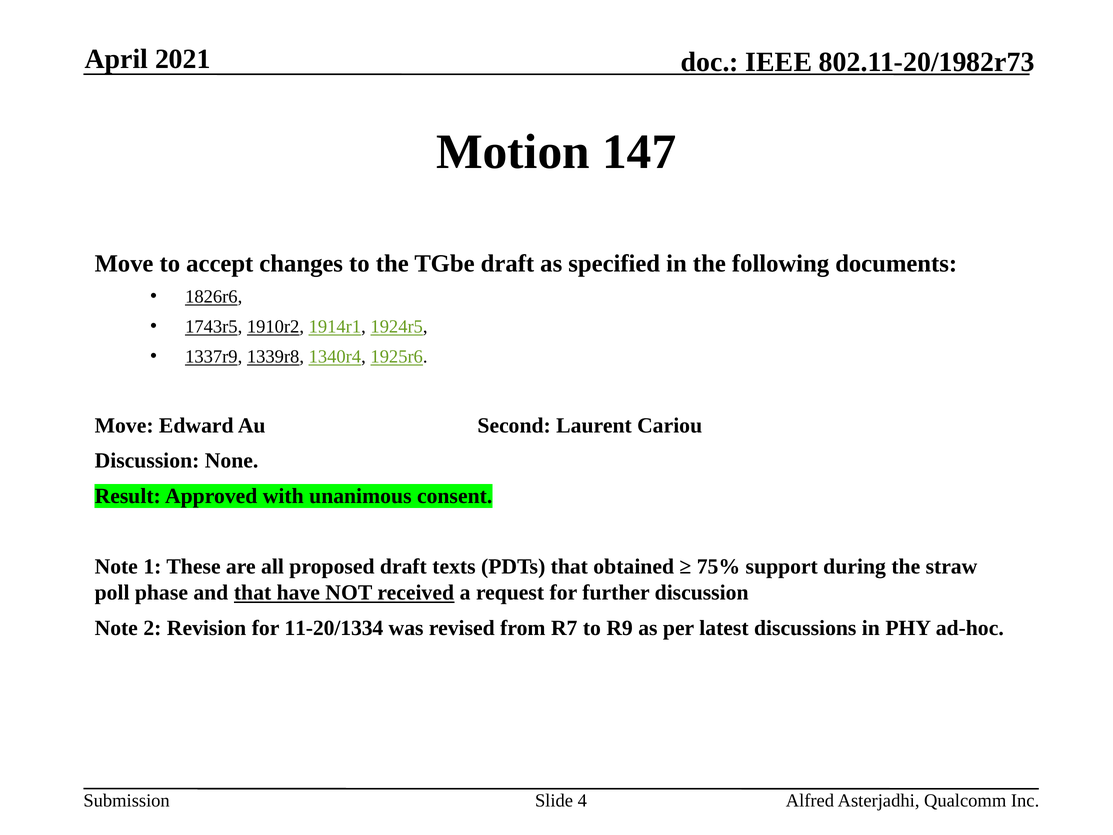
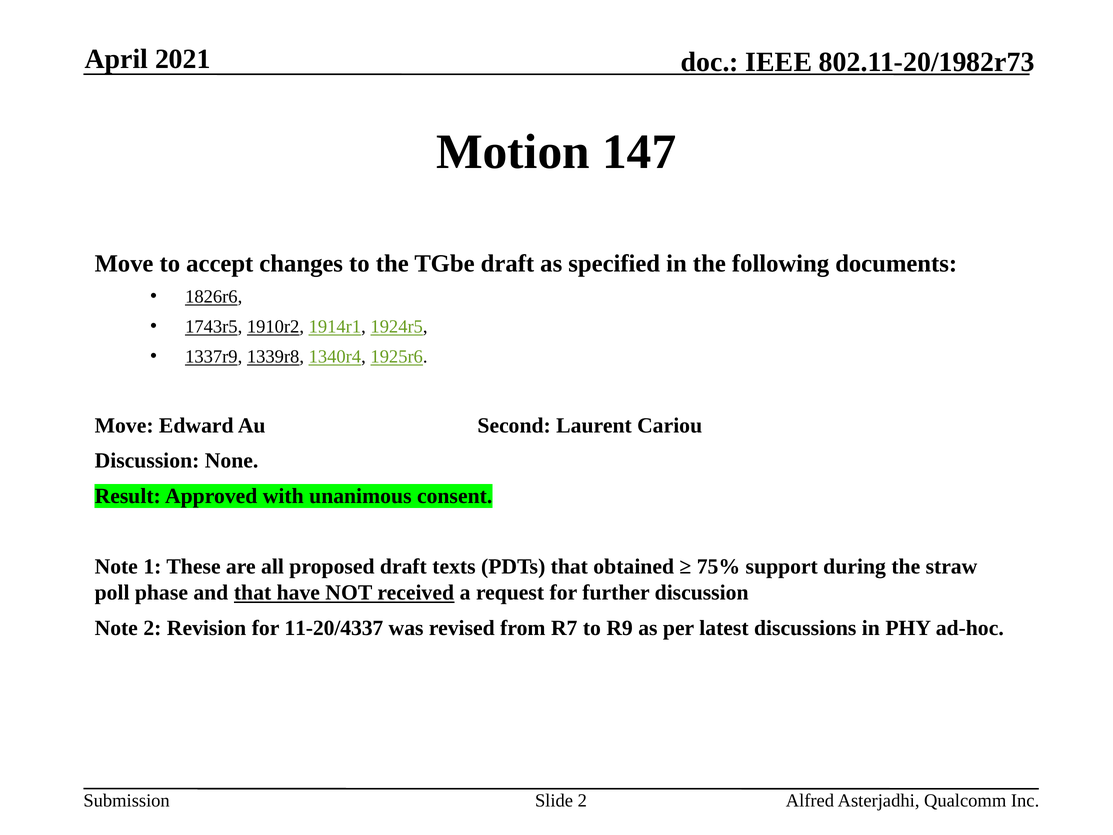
11-20/1334: 11-20/1334 -> 11-20/4337 (334, 628)
Slide 4: 4 -> 2 (582, 801)
